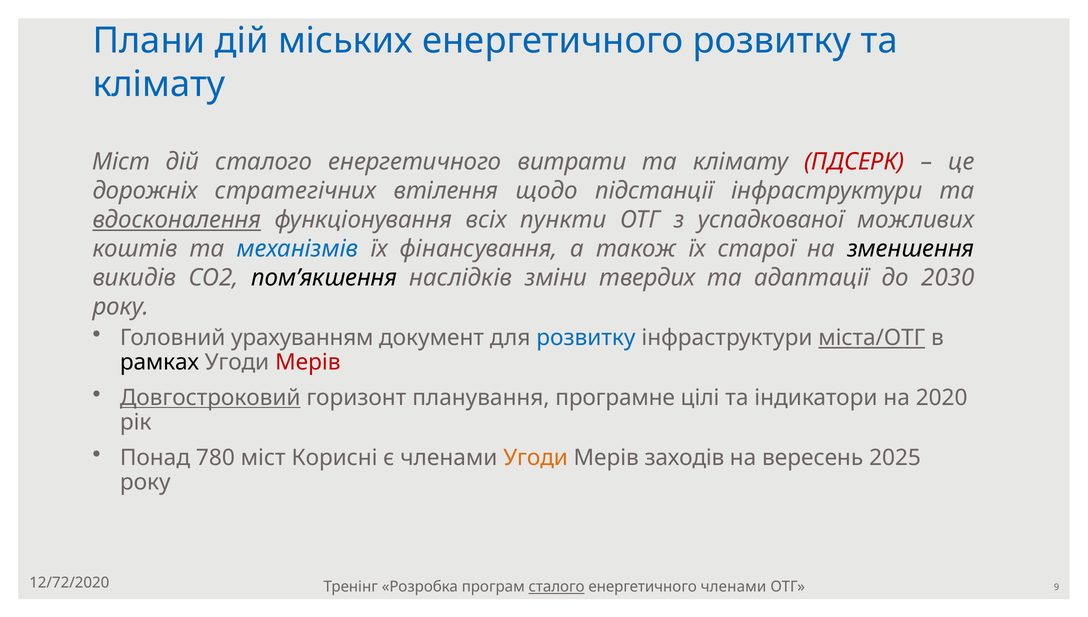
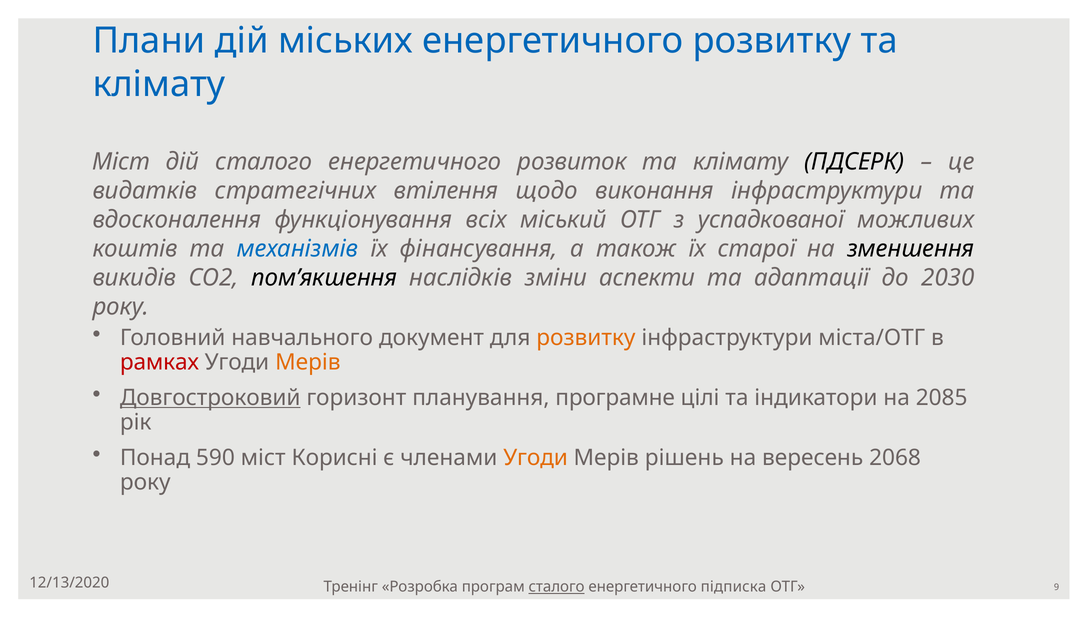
витрати: витрати -> розвиток (572, 162)
ПДСЕРК colour: red -> black (854, 162)
дорожніх: дорожніх -> видатків (145, 191)
підстанції: підстанції -> виконання (654, 191)
вдосконалення underline: present -> none (177, 220)
пункти: пункти -> міський (563, 220)
твердих: твердих -> аспекти (647, 278)
урахуванням: урахуванням -> навчального (302, 338)
розвитку colour: blue -> orange (586, 338)
міста/ОТГ underline: present -> none (872, 338)
рамках colour: black -> red (159, 362)
Мерів colour: red -> orange (308, 362)
2020: 2020 -> 2085 (942, 398)
780: 780 -> 590 (215, 458)
заходів: заходів -> рішень (684, 458)
2025: 2025 -> 2068 (895, 458)
12/72/2020: 12/72/2020 -> 12/13/2020 (69, 583)
енергетичного членами: членами -> підписка (734, 587)
